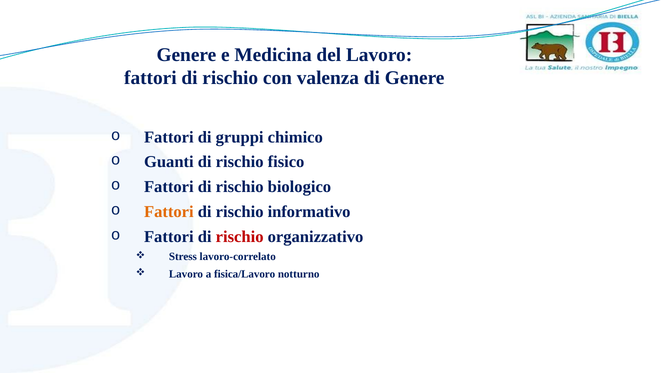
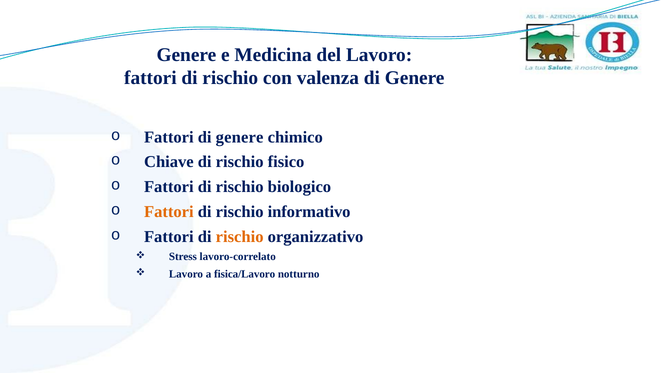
Fattori di gruppi: gruppi -> genere (240, 137)
Guanti: Guanti -> Chiave (169, 162)
rischio colour: red -> orange (240, 237)
